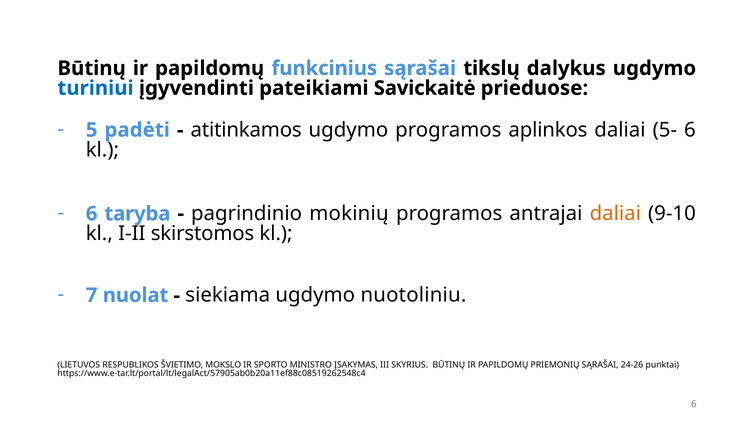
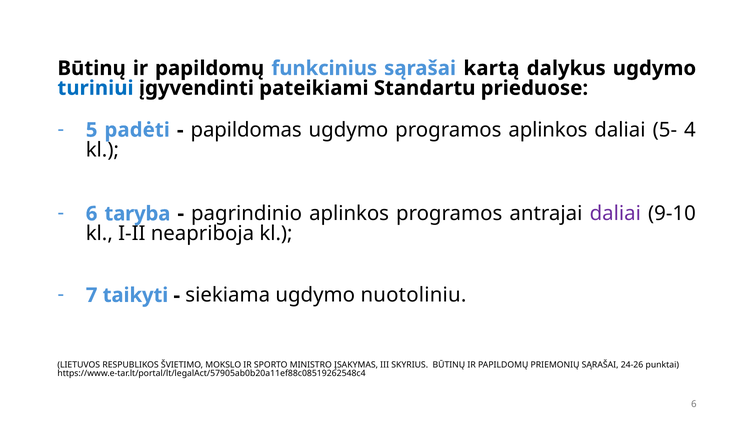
tikslų: tikslų -> kartą (491, 68)
Savickaitė: Savickaitė -> Standartu (425, 88)
atitinkamos: atitinkamos -> papildomas (246, 130)
5- 6: 6 -> 4 (690, 130)
pagrindinio mokinių: mokinių -> aplinkos (349, 214)
daliai colour: orange -> purple (615, 214)
skirstomos: skirstomos -> neapriboja (202, 234)
nuolat: nuolat -> taikyti (136, 295)
